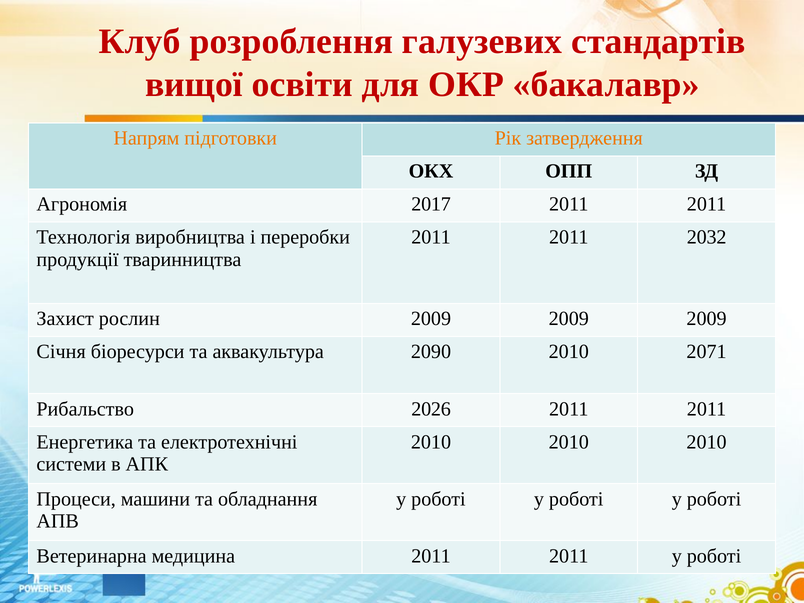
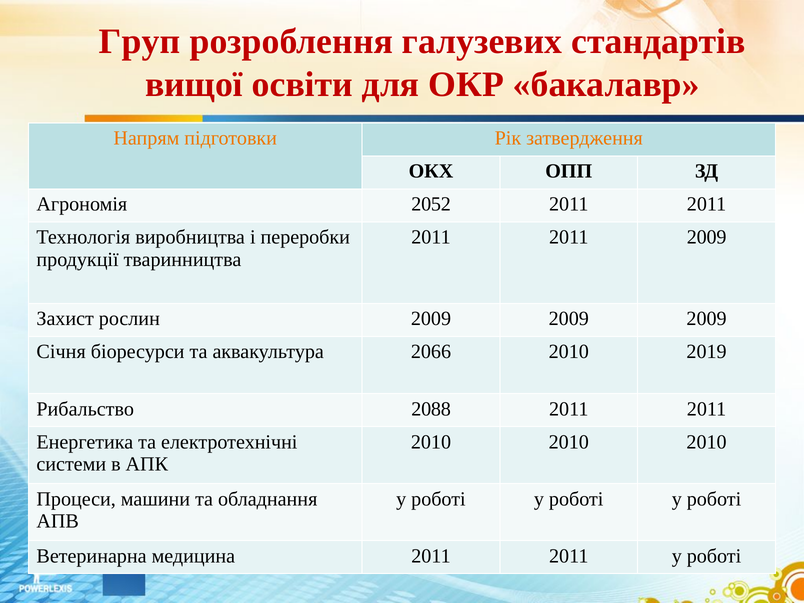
Клуб: Клуб -> Груп (140, 41)
2017: 2017 -> 2052 (431, 204)
2011 2032: 2032 -> 2009 (707, 237)
2090: 2090 -> 2066 (431, 352)
2071: 2071 -> 2019 (707, 352)
2026: 2026 -> 2088 (431, 409)
